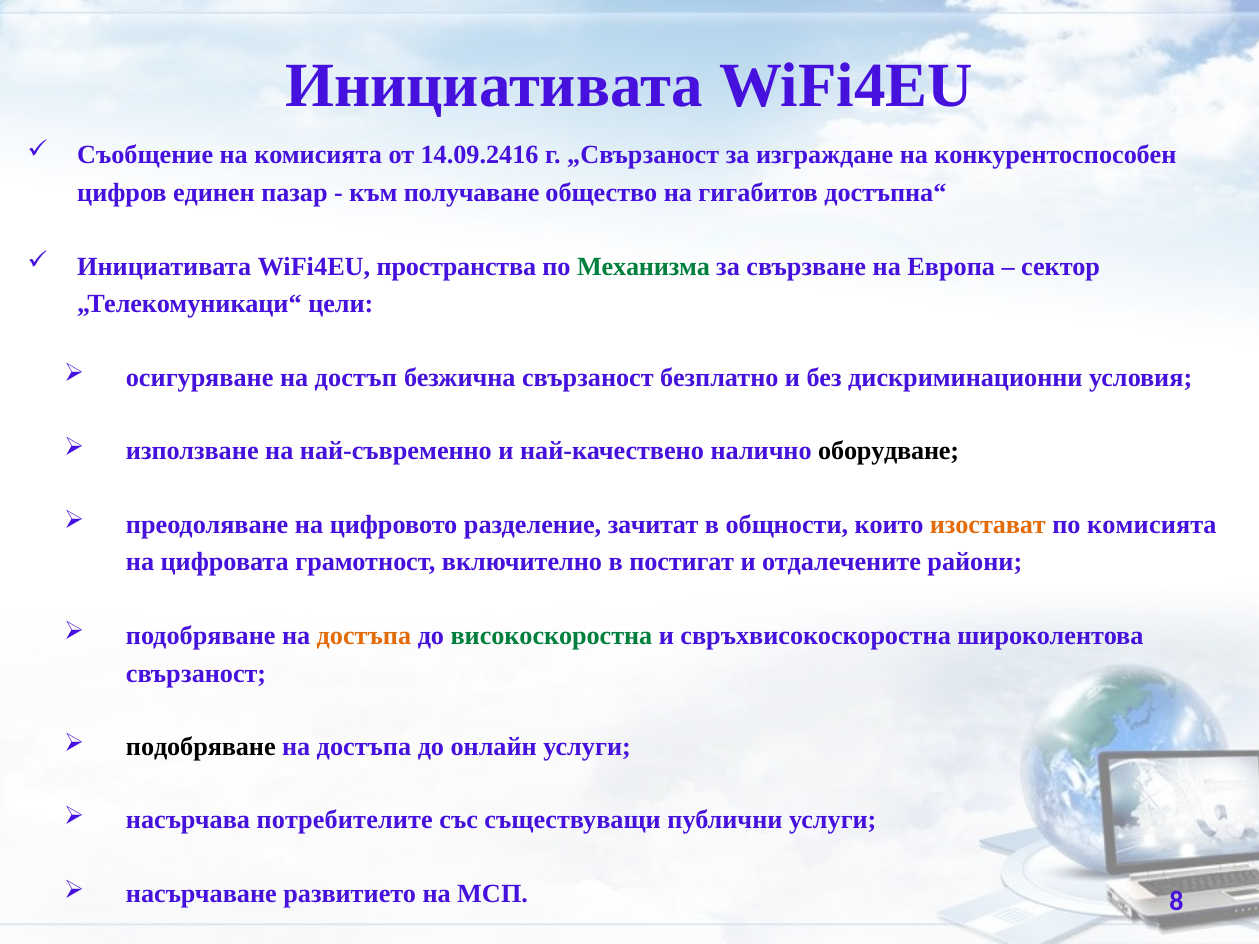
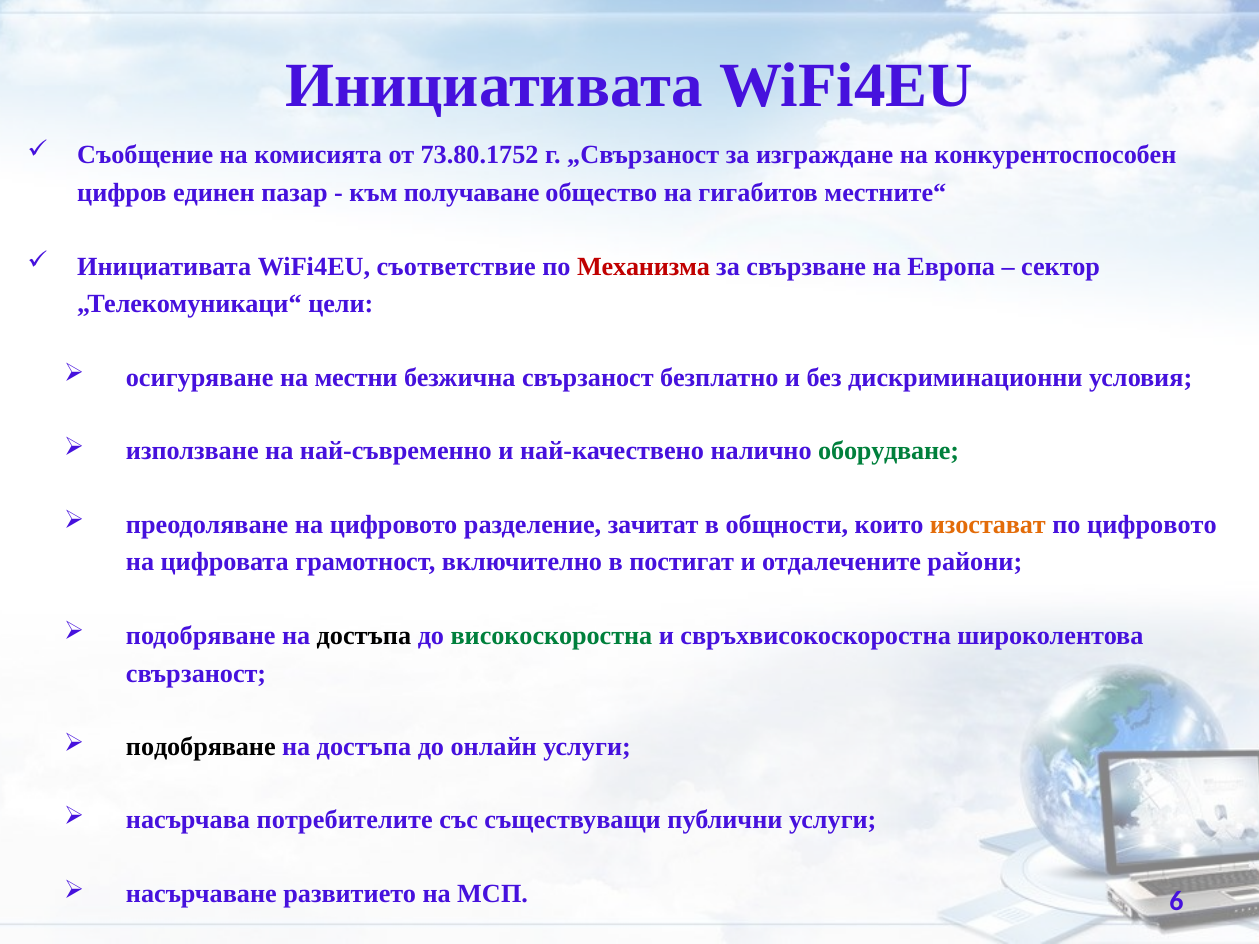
14.09.2416: 14.09.2416 -> 73.80.1752 (480, 155)
достъпна“: достъпна“ -> местните“ (885, 193)
пространства: пространства -> съответствие (456, 266)
Механизма colour: green -> red (644, 266)
достъп: достъп -> местни (356, 378)
оборудване colour: black -> green (889, 451)
по комисията: комисията -> цифровото (1152, 525)
достъпа colour: orange -> black (364, 636)
8: 8 -> 6 (1176, 902)
